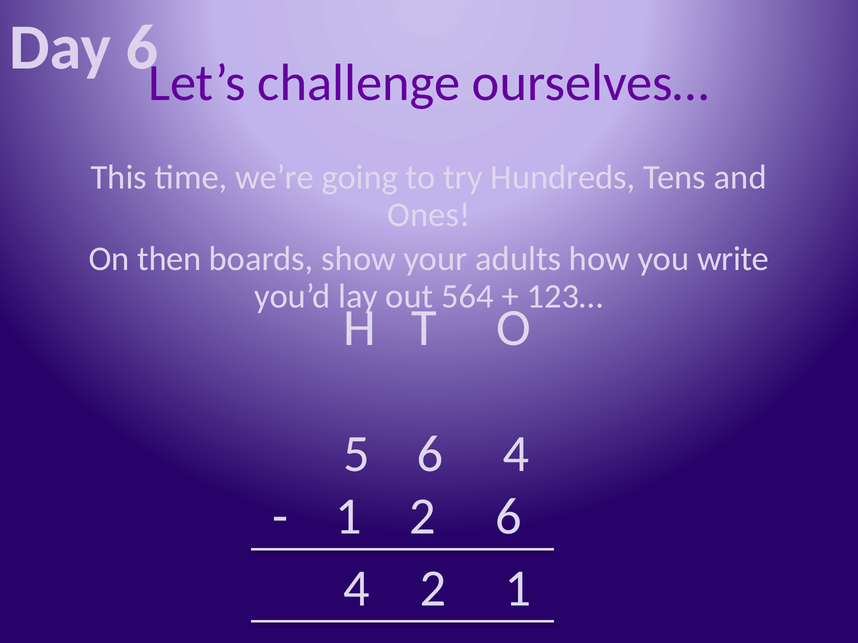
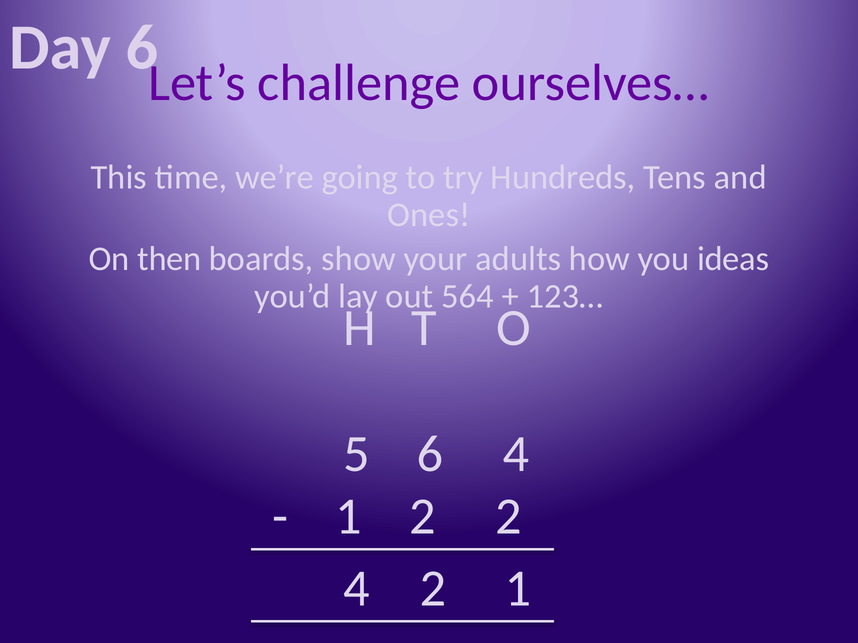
write: write -> ideas (733, 259)
2 6: 6 -> 2 (508, 517)
